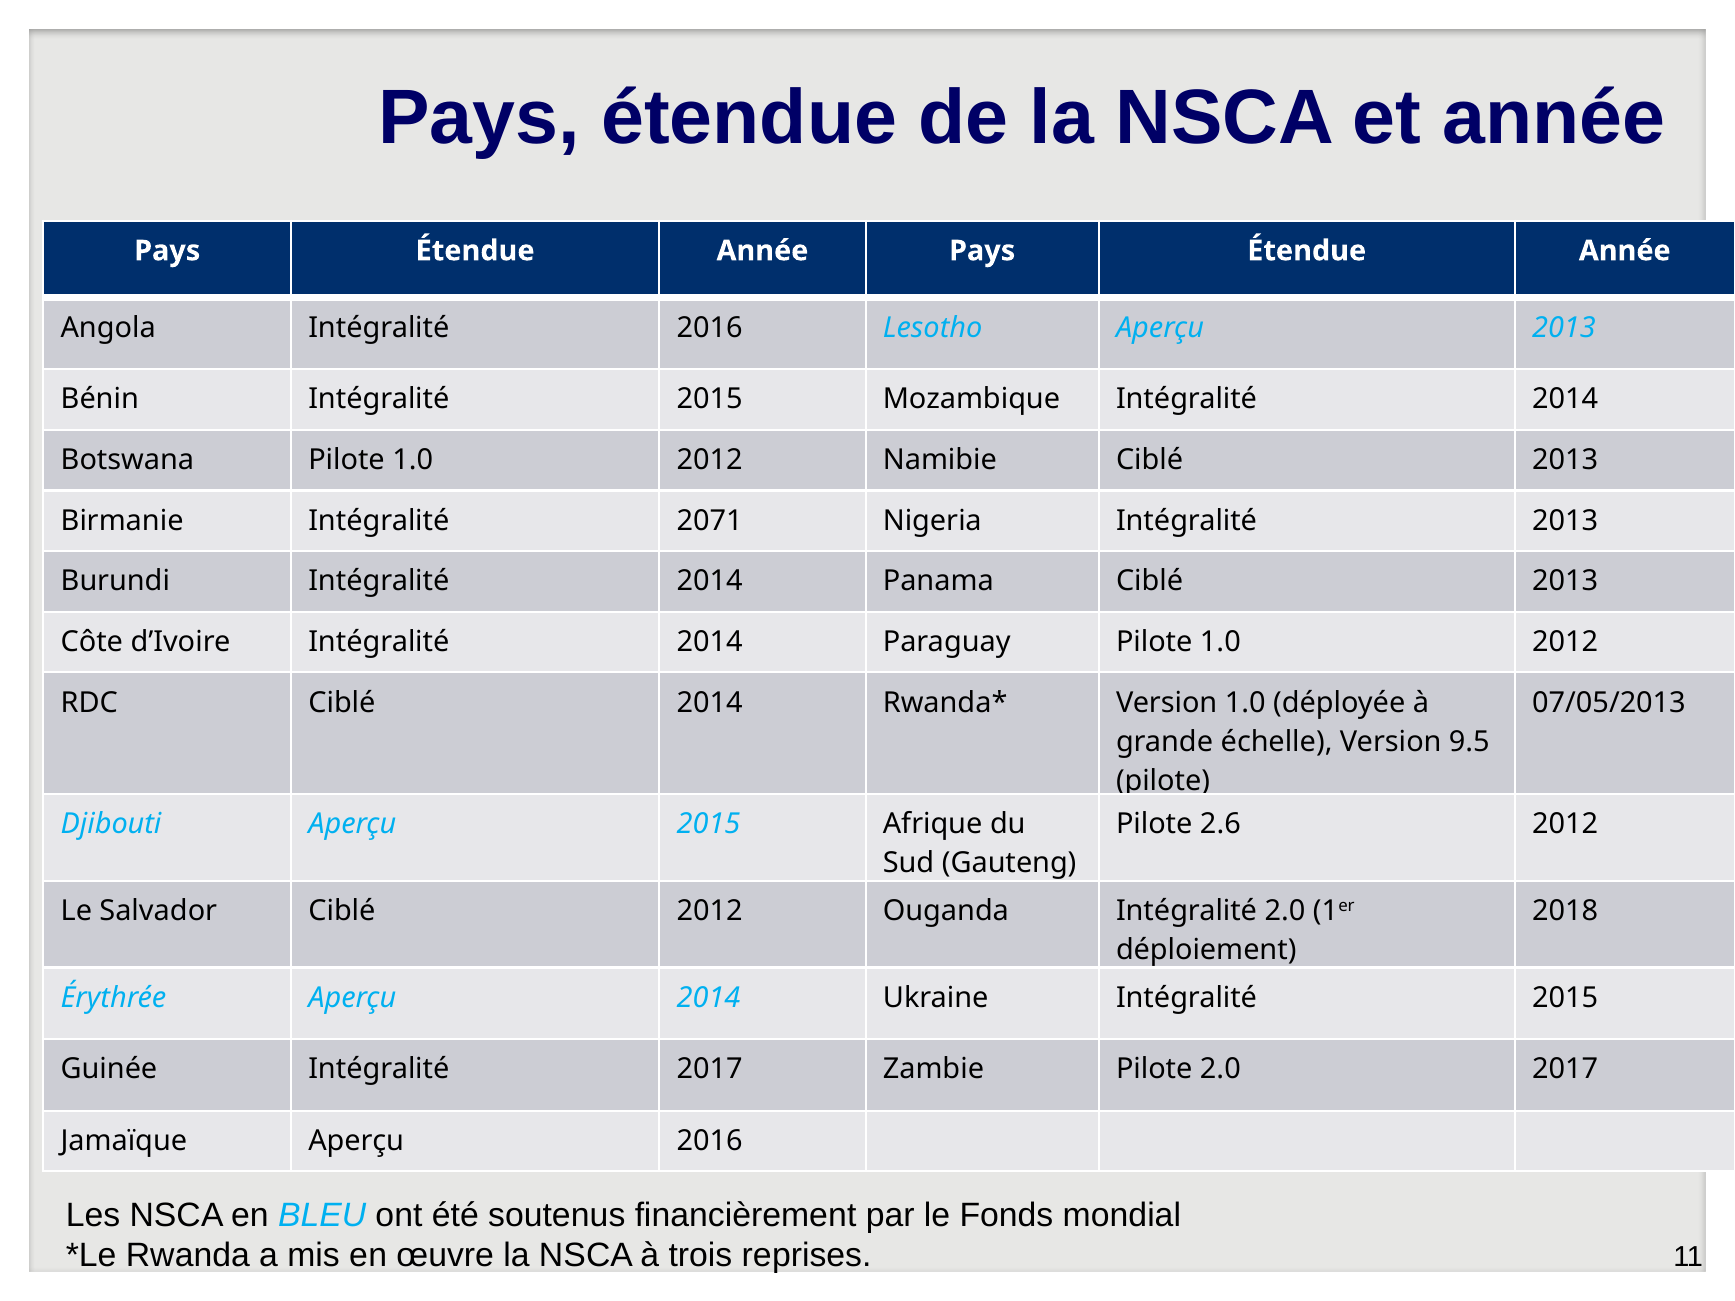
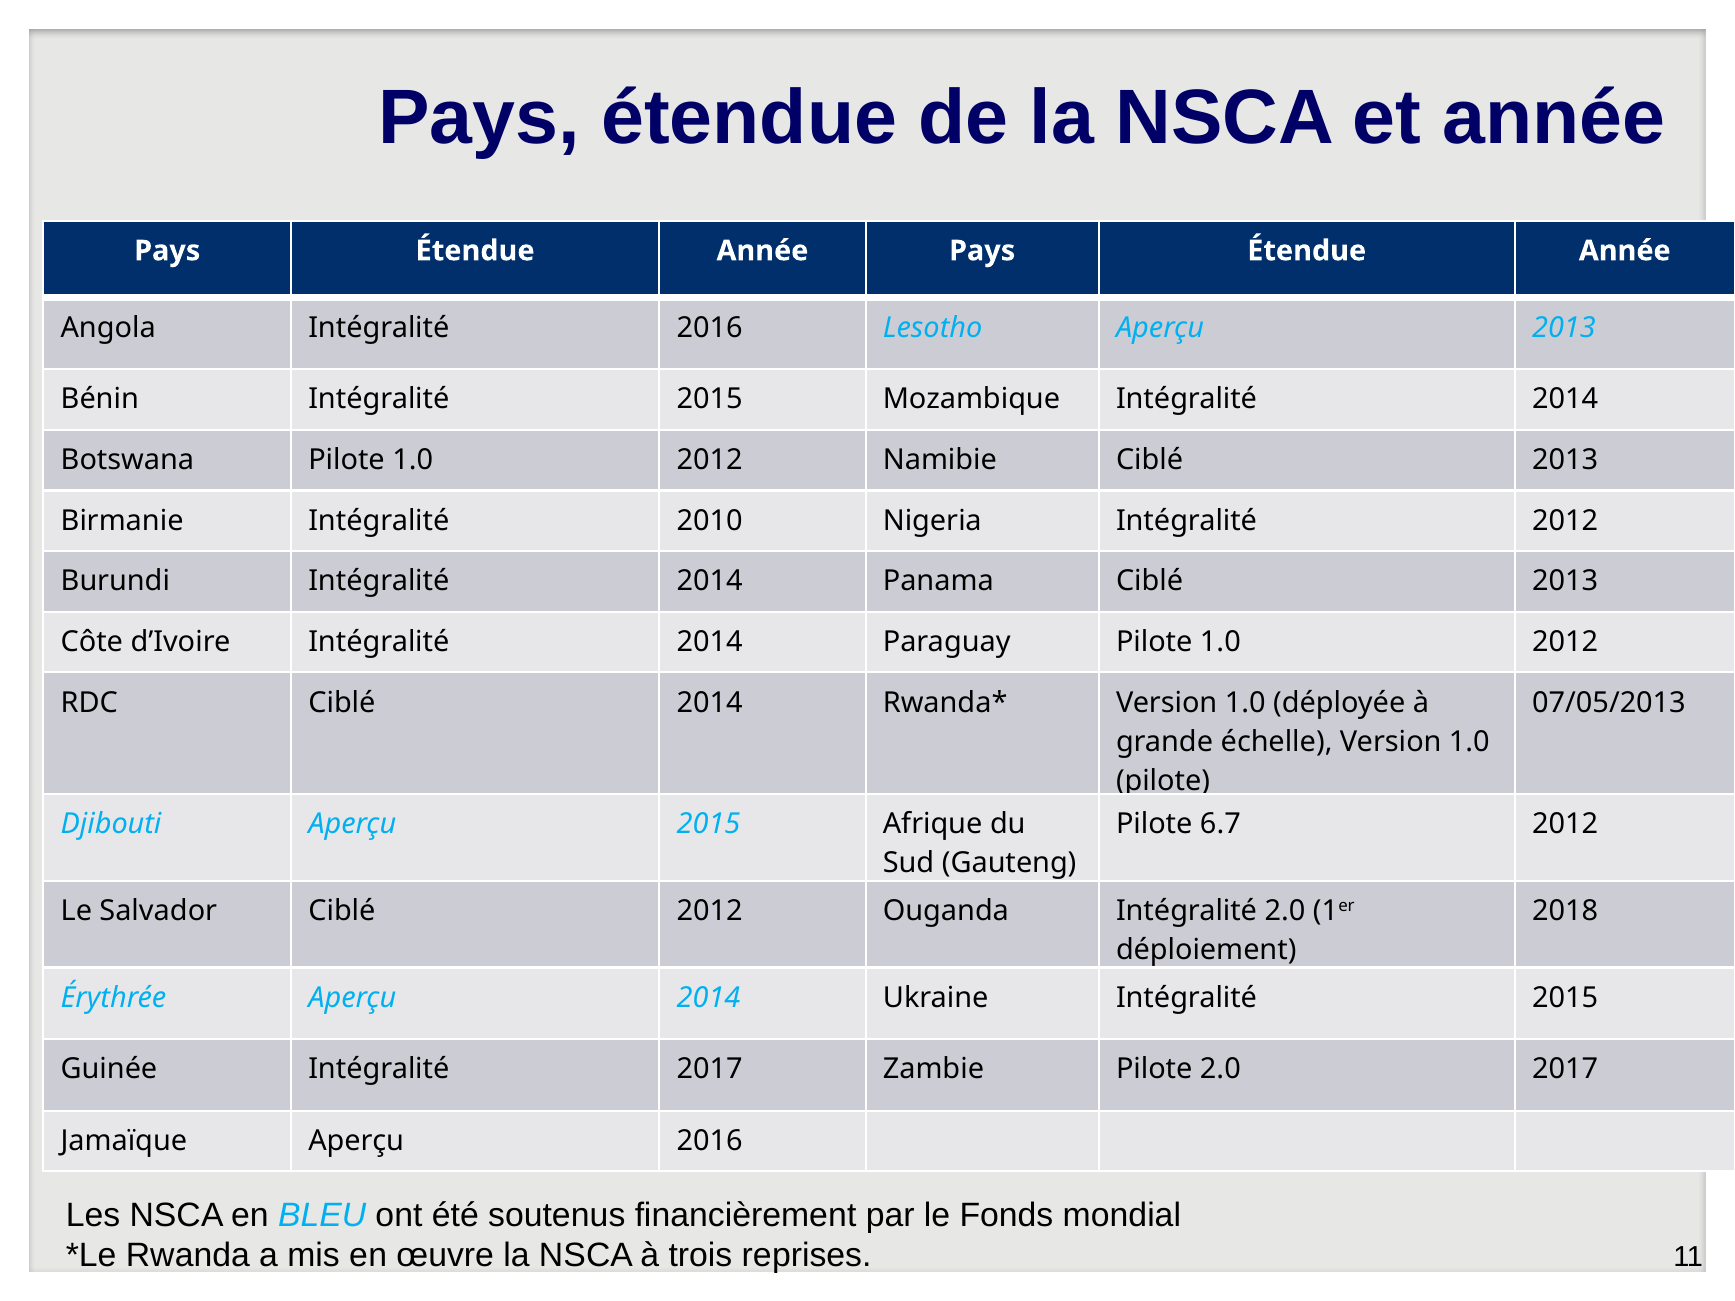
2071: 2071 -> 2010 (710, 521)
Intégralité 2013: 2013 -> 2012 (1565, 521)
échelle Version 9.5: 9.5 -> 1.0 (1469, 742)
2.6: 2.6 -> 6.7 (1220, 824)
